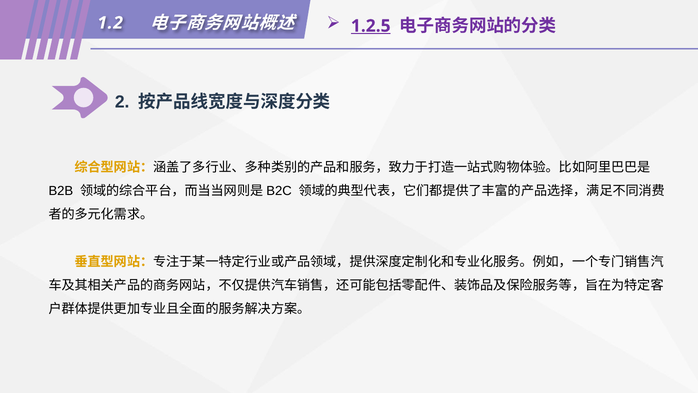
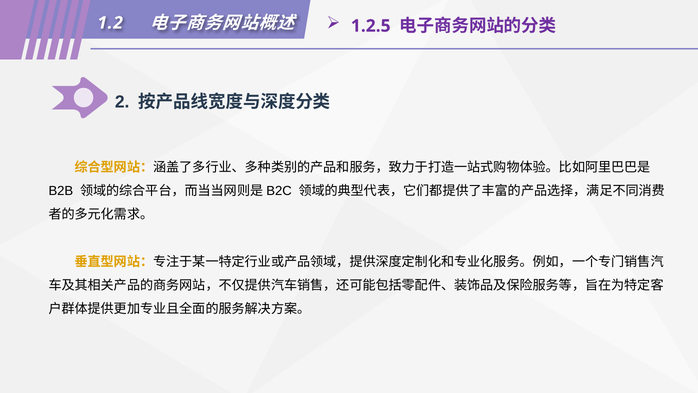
1.2.5 underline: present -> none (371, 26)
